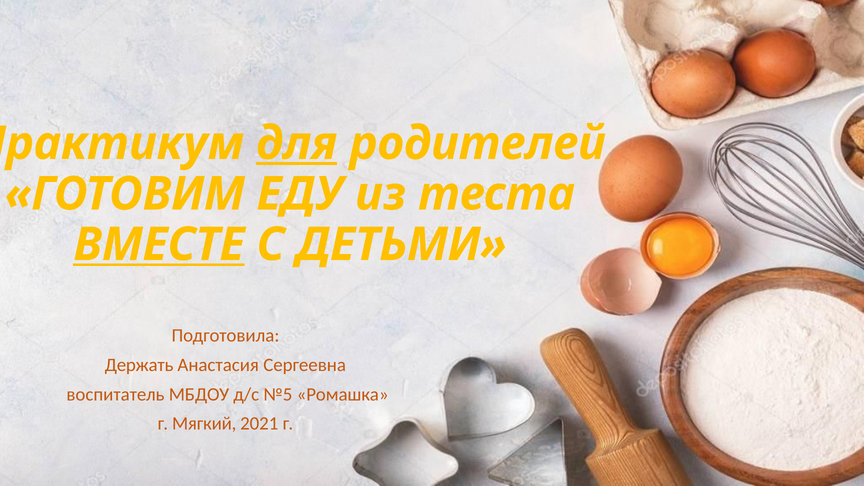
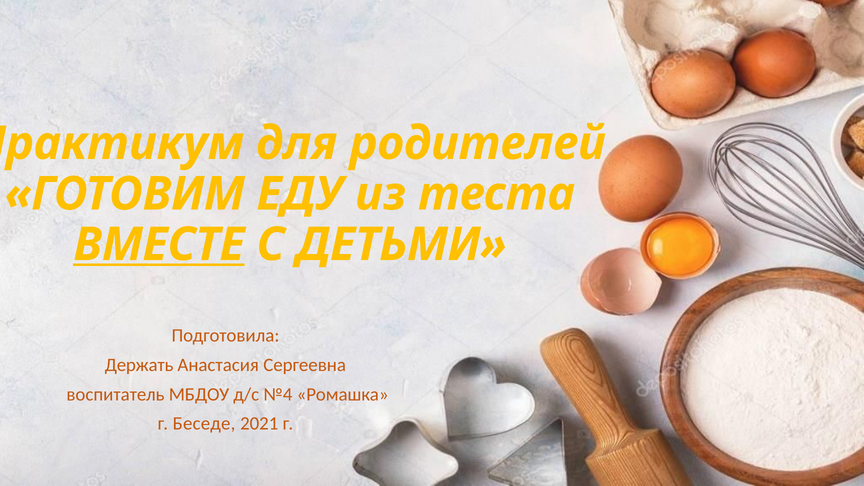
для underline: present -> none (297, 144)
№5: №5 -> №4 (278, 394)
Мягкий: Мягкий -> Беседе (204, 424)
